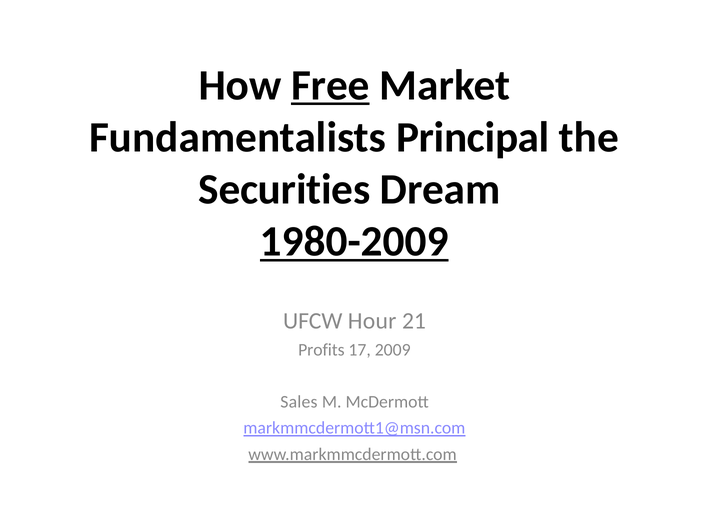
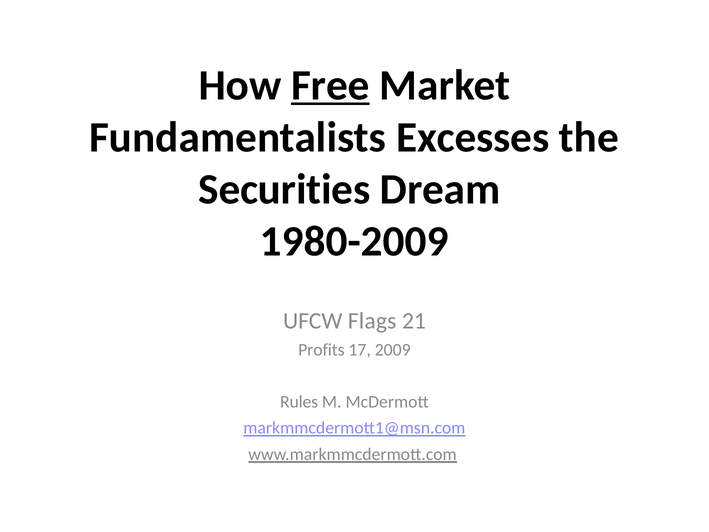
Principal: Principal -> Excesses (473, 137)
1980-2009 underline: present -> none (354, 241)
Hour: Hour -> Flags (372, 321)
Sales: Sales -> Rules (299, 402)
